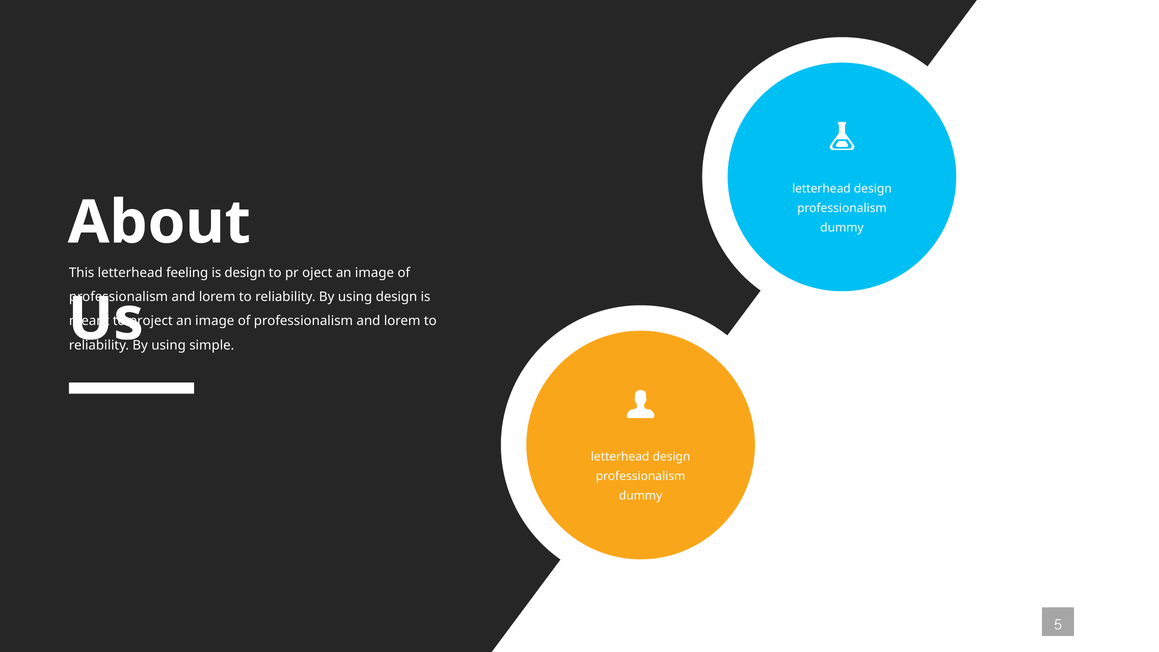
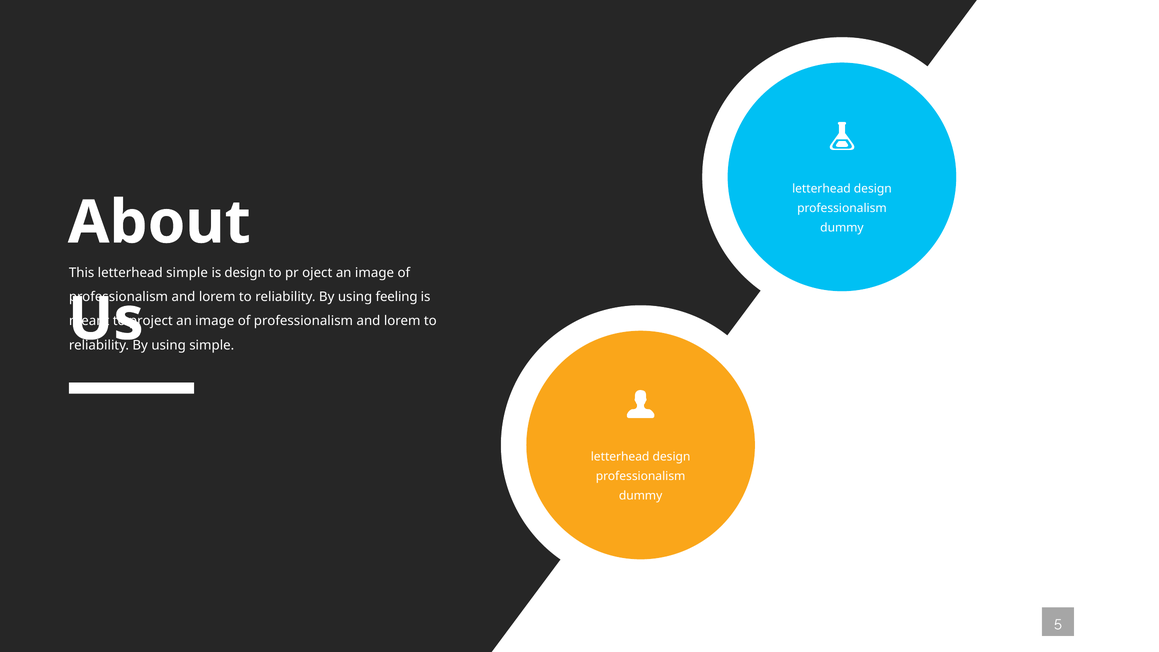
letterhead feeling: feeling -> simple (187, 273)
using design: design -> feeling (397, 297)
